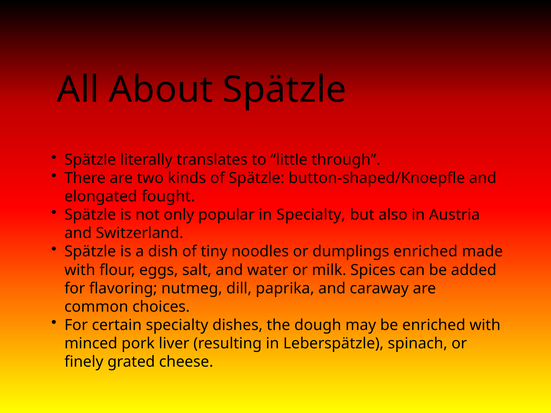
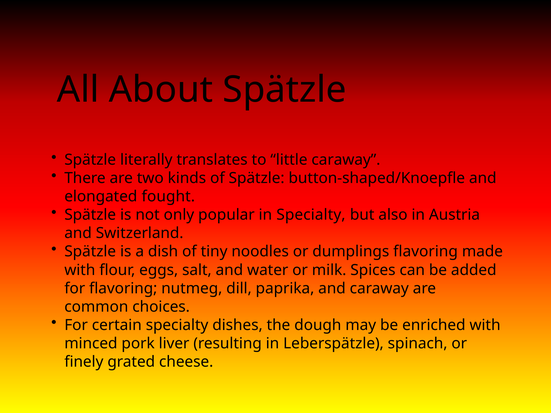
little through: through -> caraway (346, 160)
dumplings enriched: enriched -> flavoring (426, 252)
